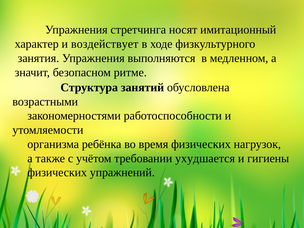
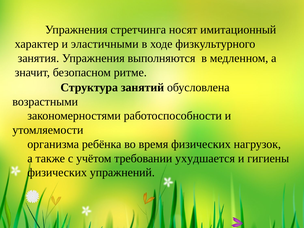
воздействует: воздействует -> эластичными (105, 44)
